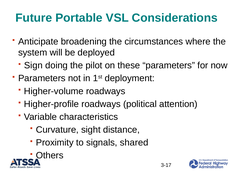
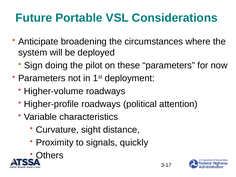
shared: shared -> quickly (134, 143)
